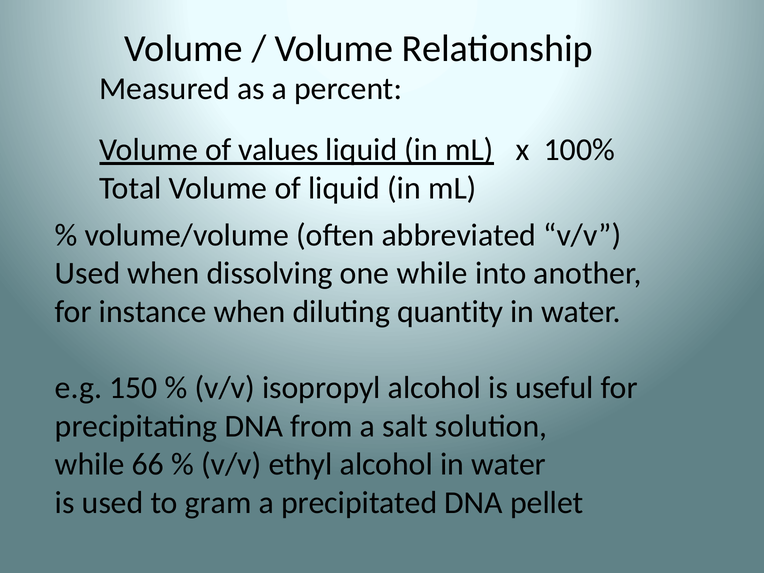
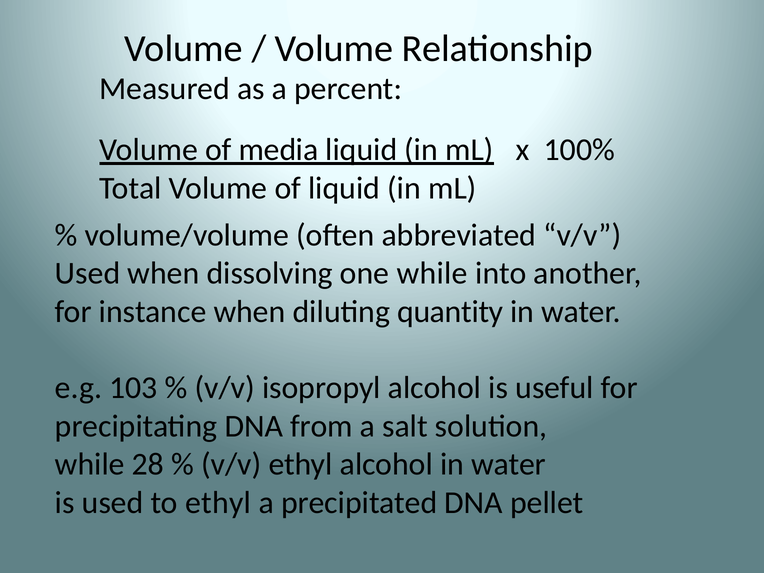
values: values -> media (279, 150)
150: 150 -> 103 (133, 388)
66: 66 -> 28 (148, 464)
to gram: gram -> ethyl (218, 503)
